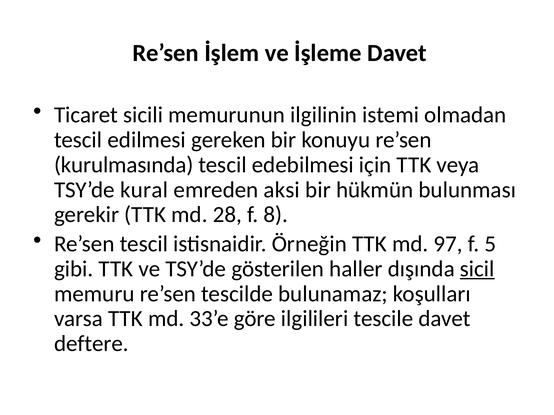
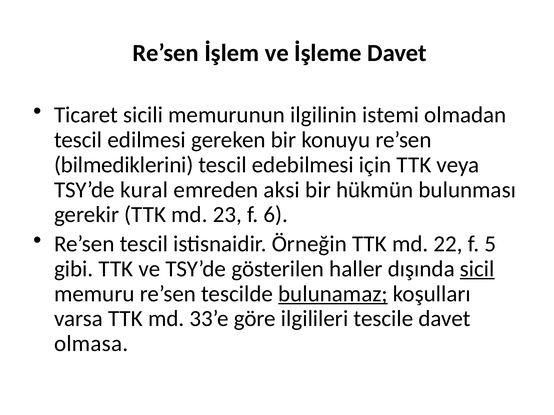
kurulmasında: kurulmasında -> bilmediklerini (124, 165)
28: 28 -> 23 (227, 215)
8: 8 -> 6 (276, 215)
97: 97 -> 22 (448, 244)
bulunamaz underline: none -> present (333, 294)
deftere: deftere -> olmasa (91, 344)
